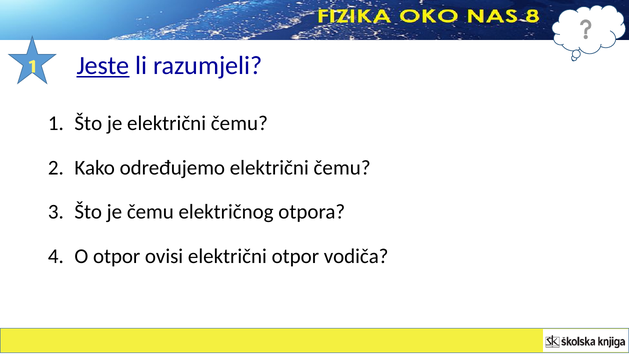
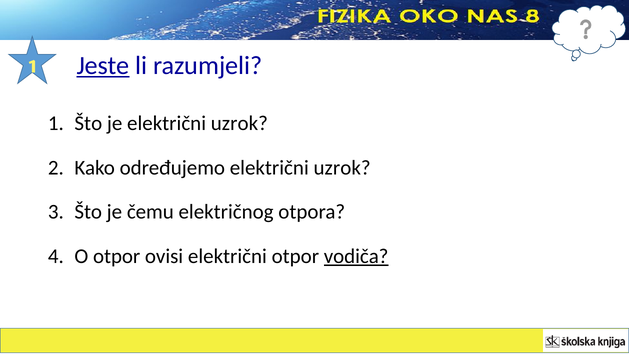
je električni čemu: čemu -> uzrok (239, 123)
određujemo električni čemu: čemu -> uzrok (342, 168)
vodiča underline: none -> present (356, 256)
